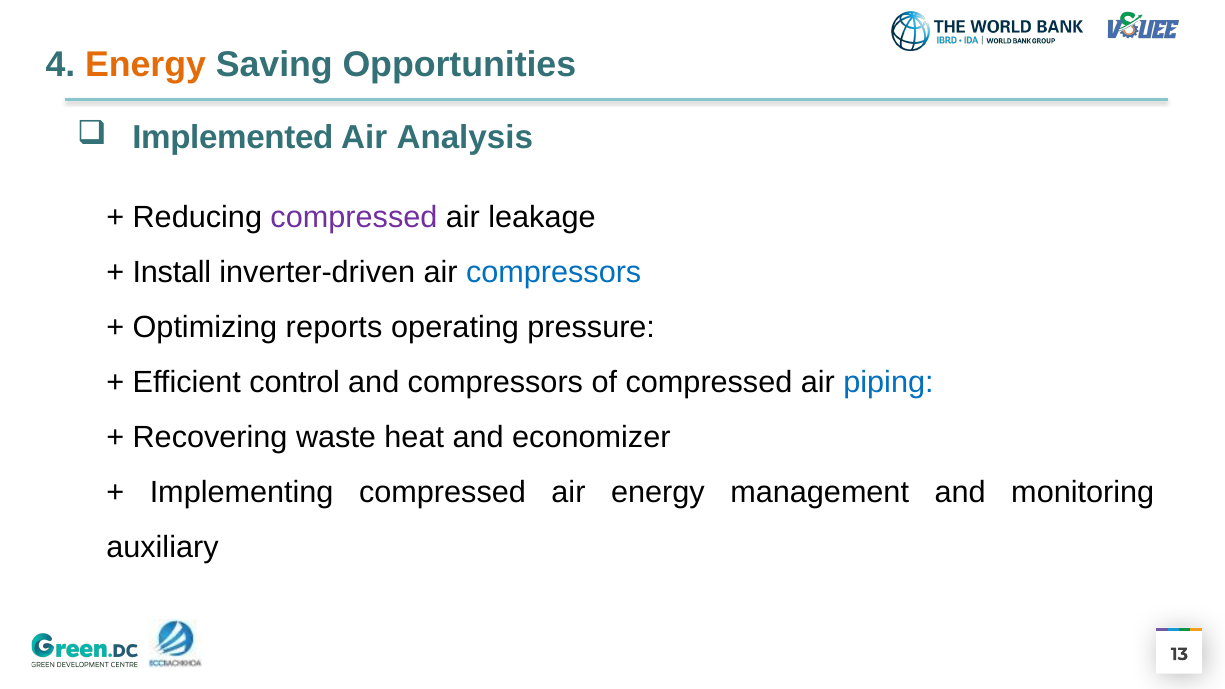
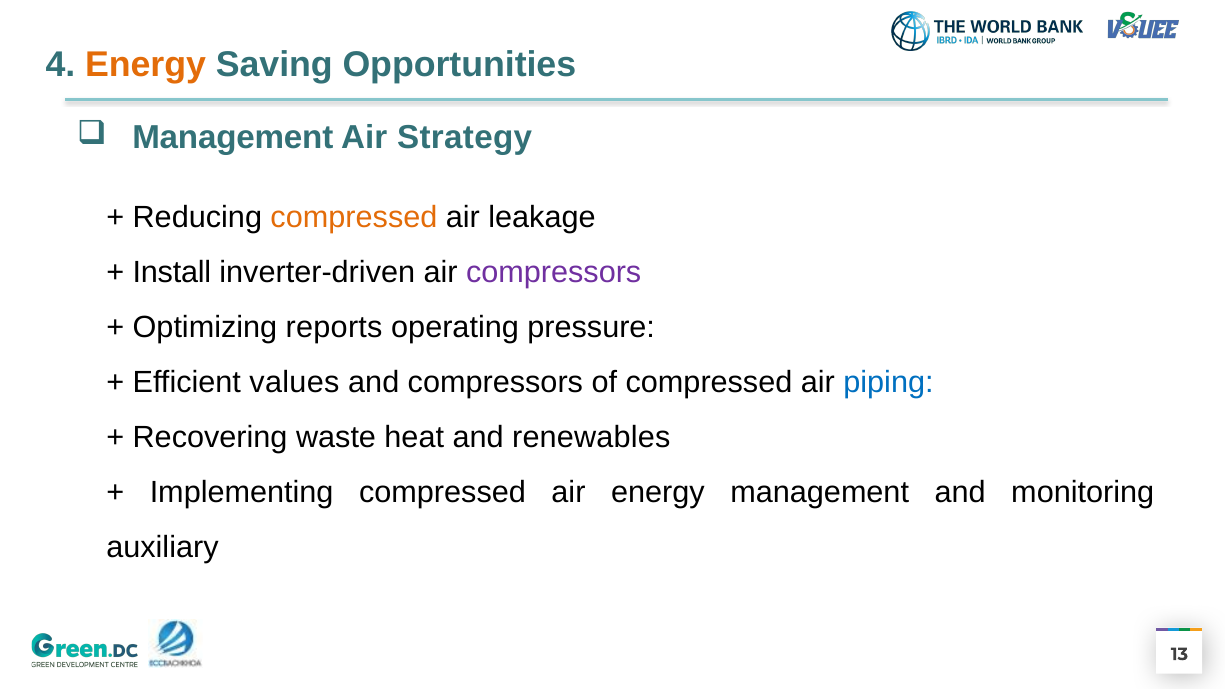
Implemented: Implemented -> Management (233, 138)
Analysis: Analysis -> Strategy (465, 138)
compressed colour: purple -> orange (354, 217)
compressors colour: blue -> purple (554, 272)
control: control -> values (294, 383)
economizer: economizer -> renewables (591, 438)
